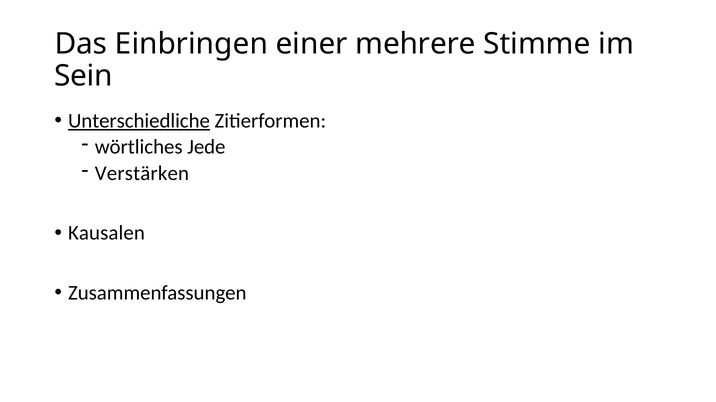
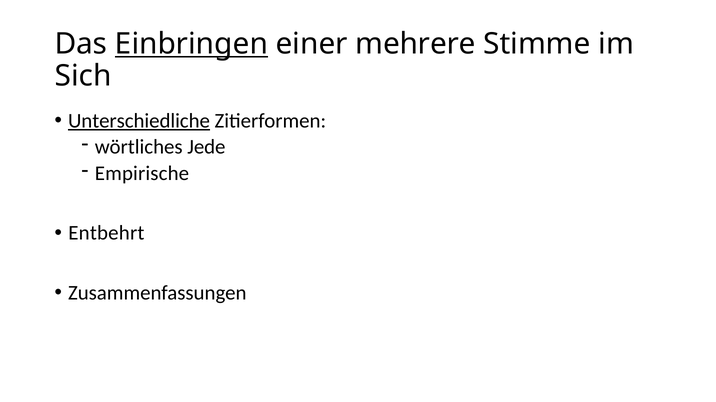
Einbringen underline: none -> present (191, 44)
Sein: Sein -> Sich (83, 76)
Verstärken: Verstärken -> Empirische (142, 173)
Kausalen: Kausalen -> Entbehrt (106, 233)
